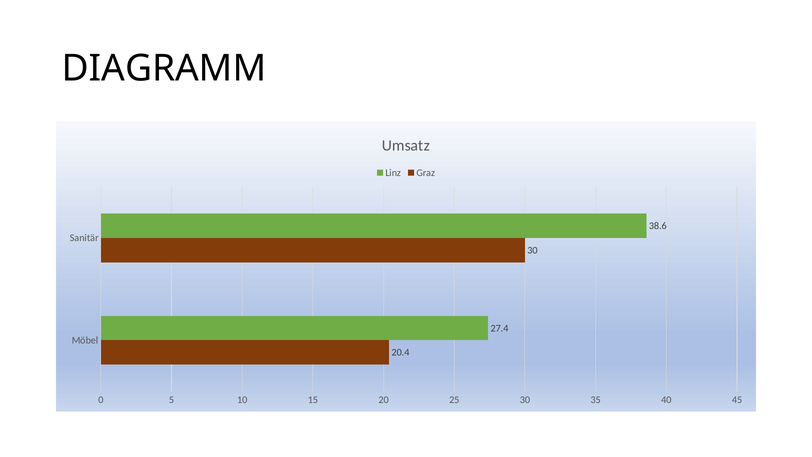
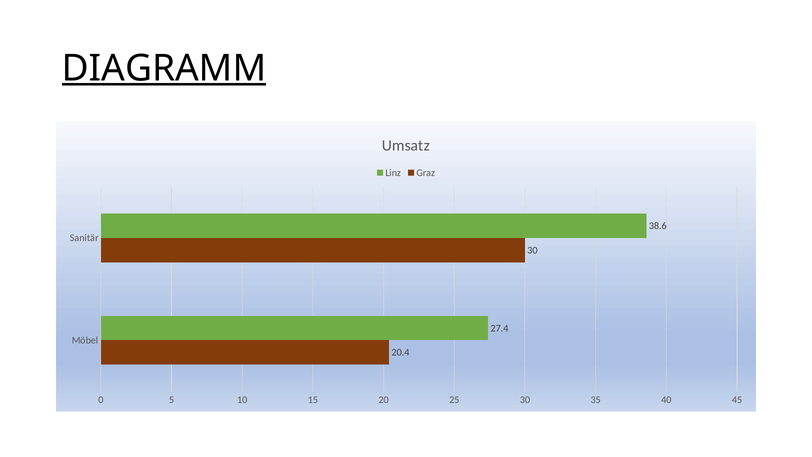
DIAGRAMM underline: none -> present (164, 68)
